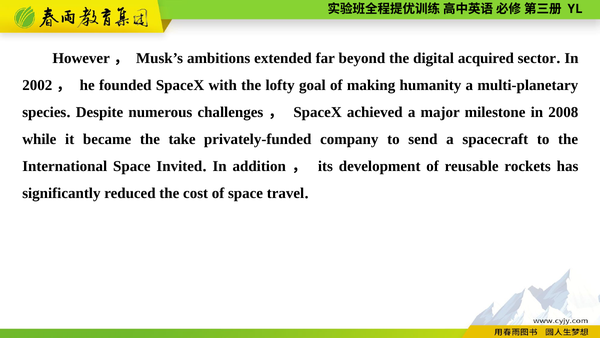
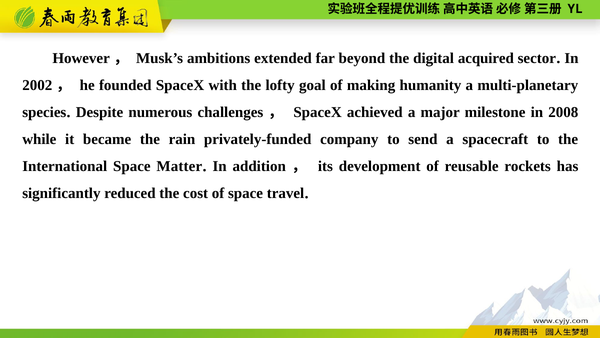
take: take -> rain (182, 139)
Invited: Invited -> Matter (179, 166)
